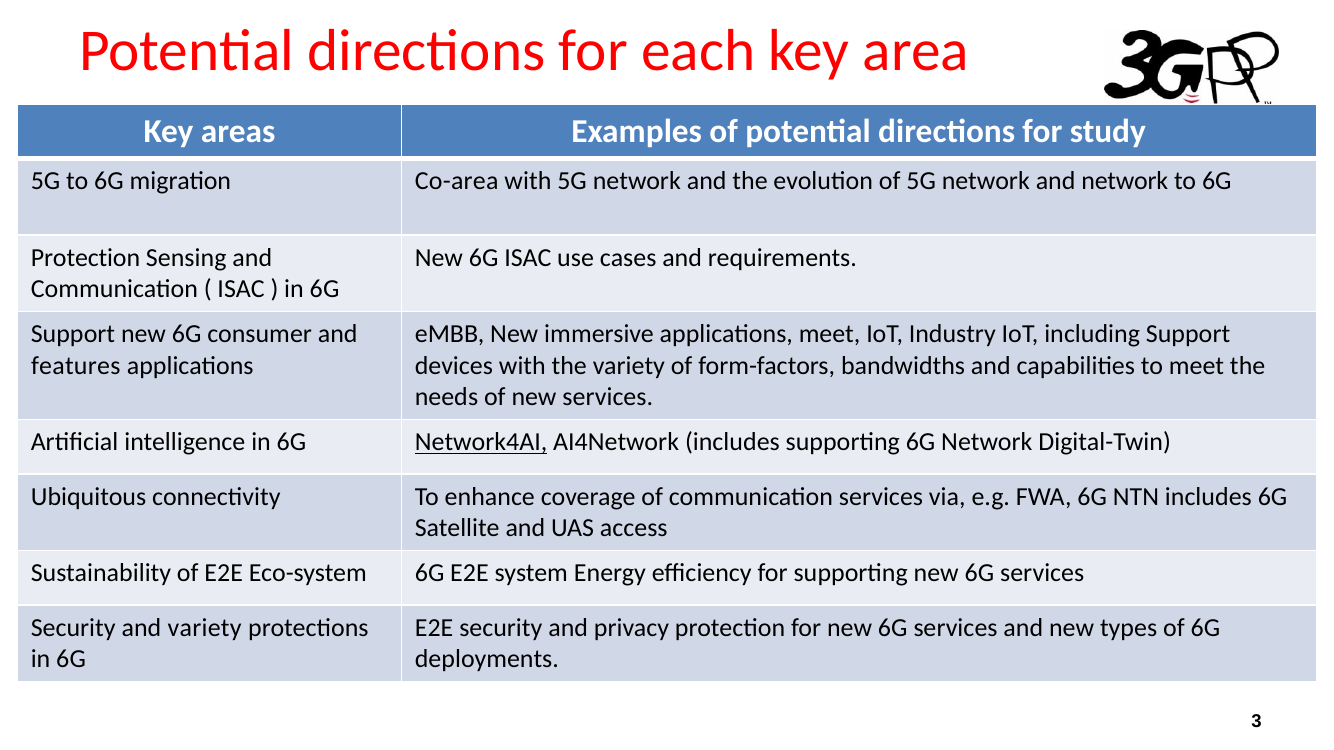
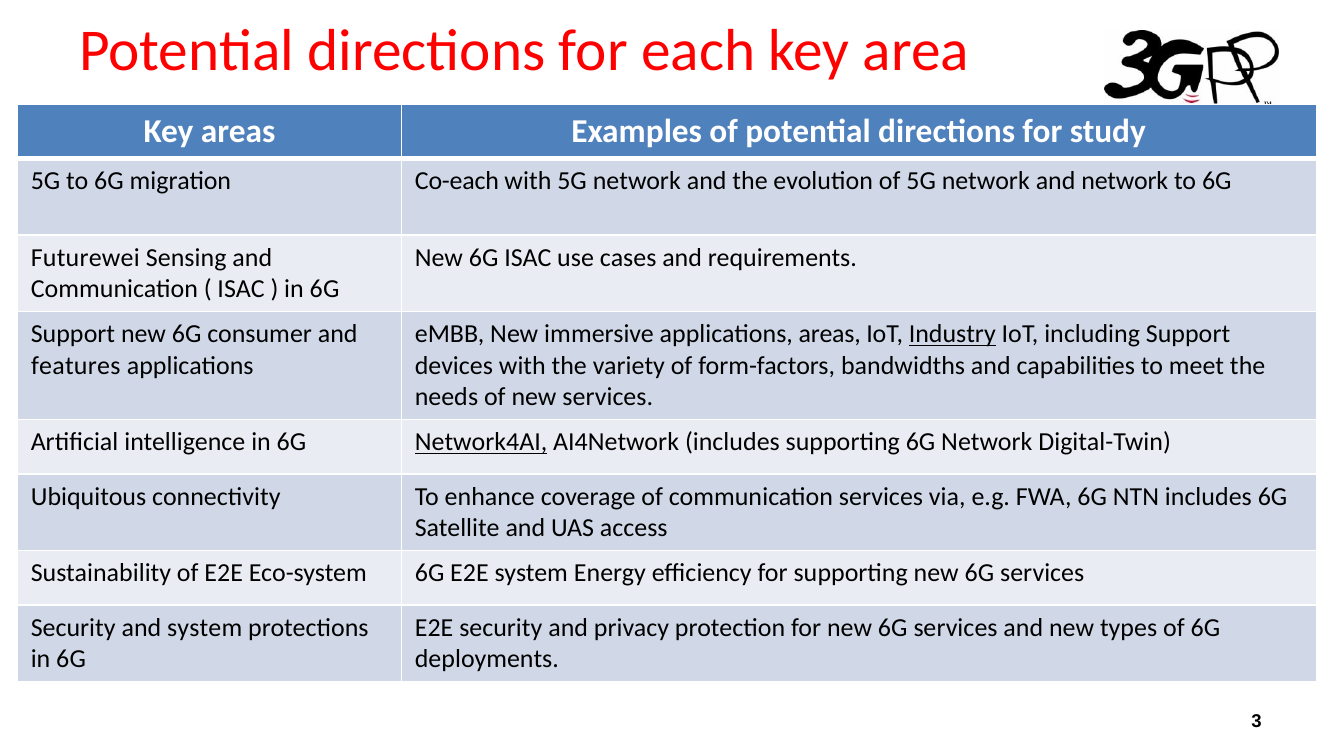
Co-area: Co-area -> Co-each (457, 181)
Protection: Protection -> Futurewei (85, 258)
applications meet: meet -> areas (830, 334)
Industry underline: none -> present (952, 334)
and variety: variety -> system (205, 628)
